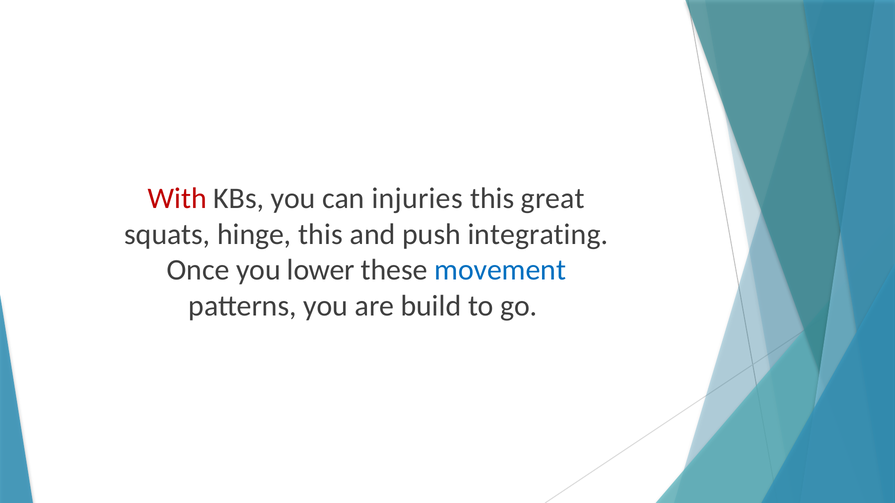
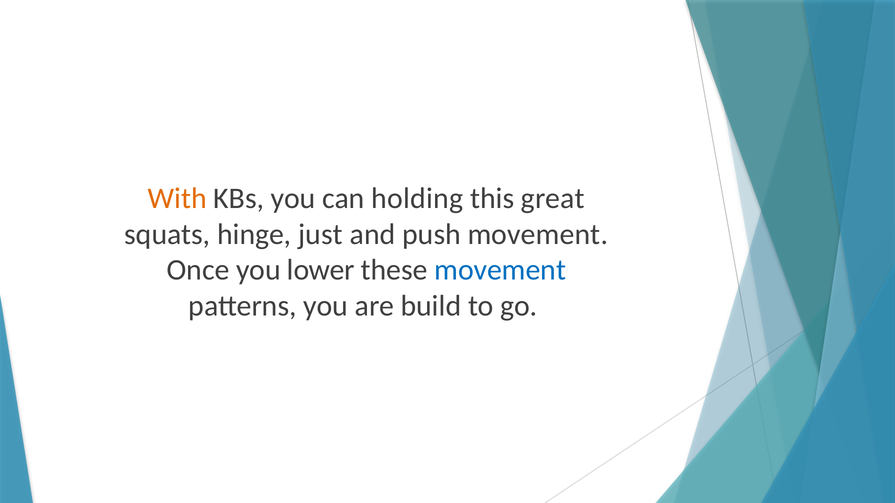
With colour: red -> orange (177, 199)
injuries: injuries -> holding (417, 199)
hinge this: this -> just (320, 234)
push integrating: integrating -> movement (538, 234)
